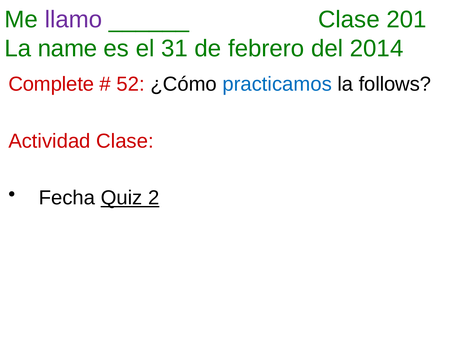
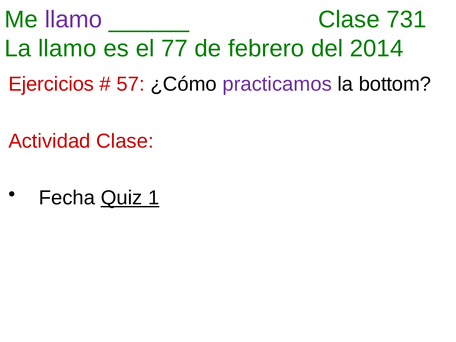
201: 201 -> 731 (406, 20)
La name: name -> llamo (67, 48)
31: 31 -> 77 (174, 48)
Complete: Complete -> Ejercicios (51, 84)
52: 52 -> 57 (131, 84)
practicamos colour: blue -> purple (277, 84)
follows: follows -> bottom (395, 84)
2: 2 -> 1 (154, 198)
